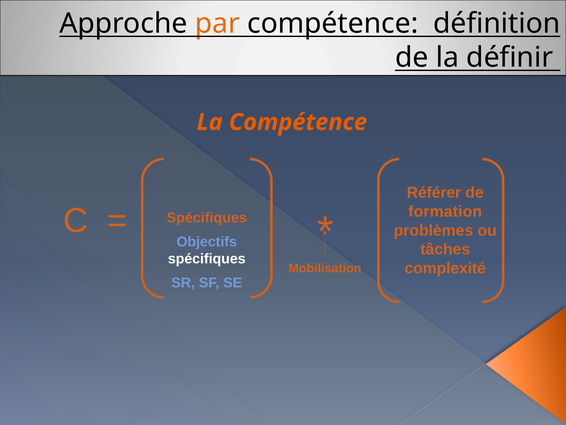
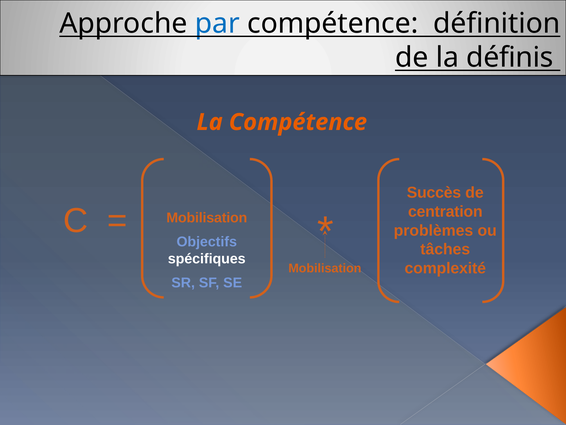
par colour: orange -> blue (217, 23)
définir: définir -> définis (510, 57)
Référer: Référer -> Succès (434, 193)
formation: formation -> centration (445, 211)
Spécifiques: Spécifiques -> Mobilisation (207, 217)
